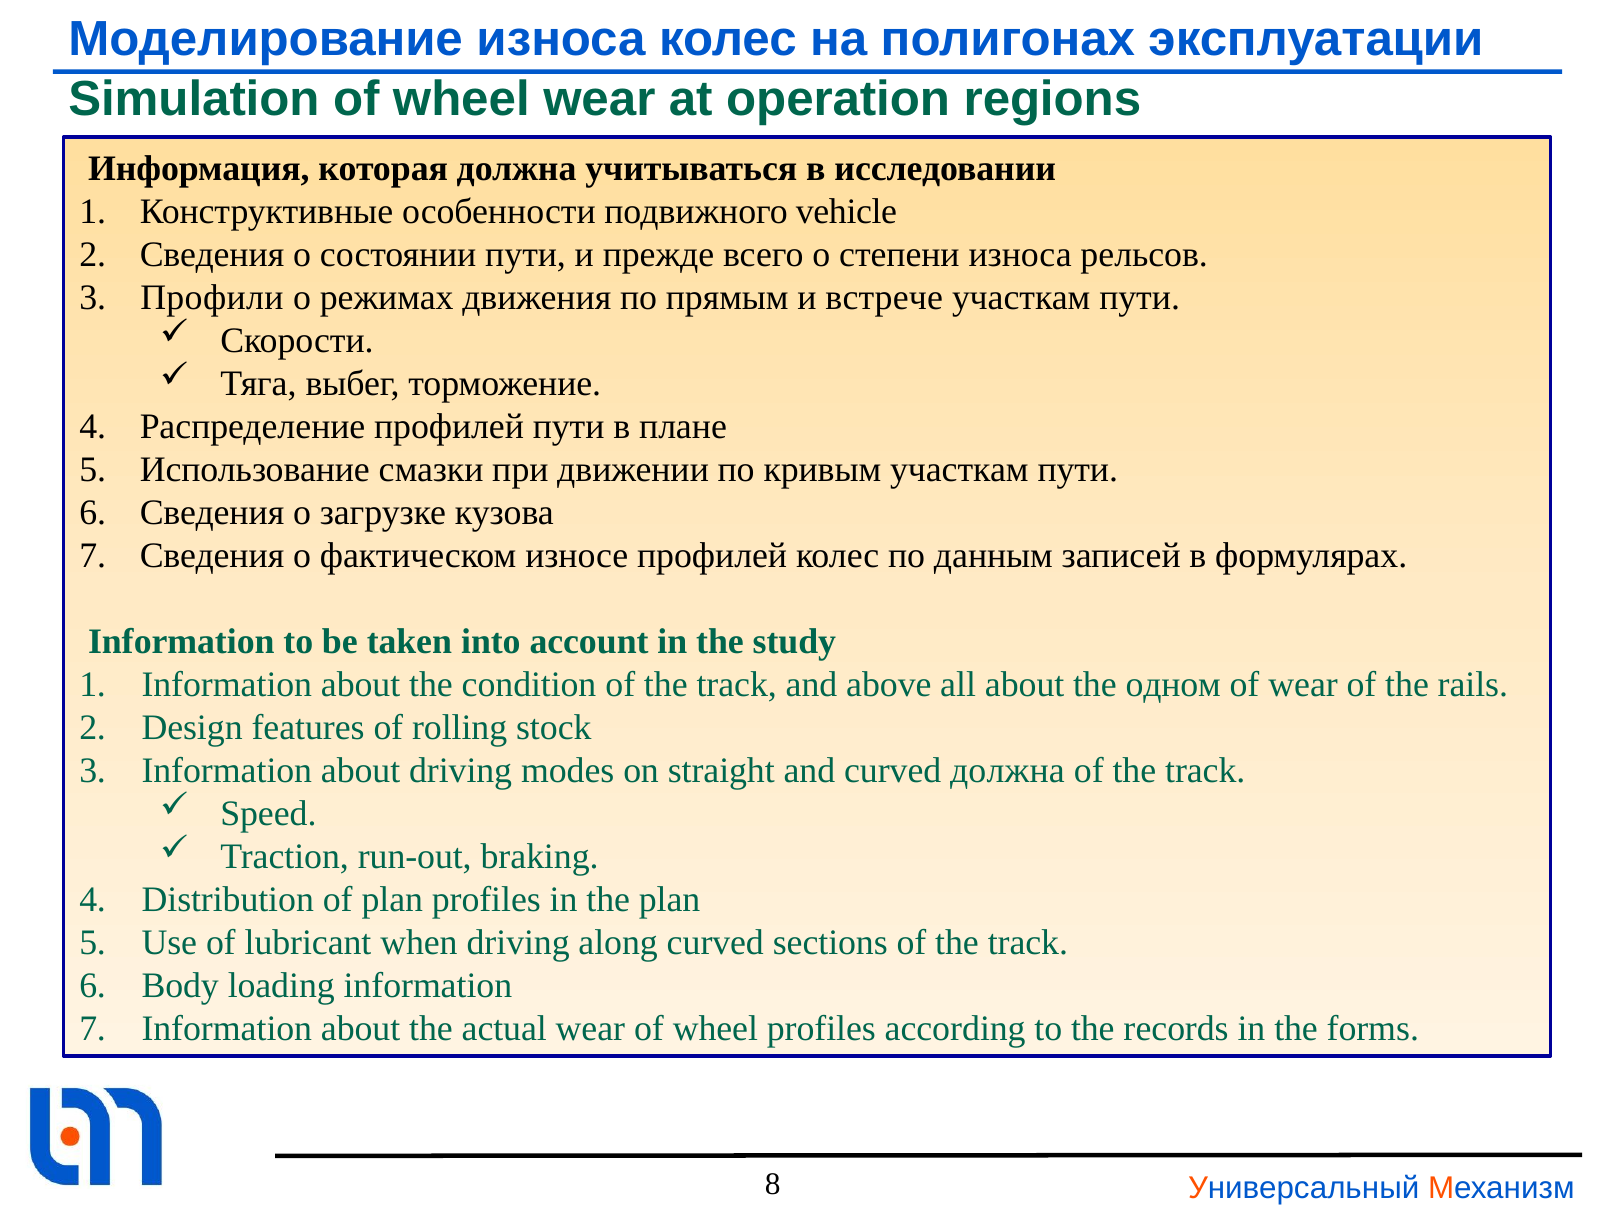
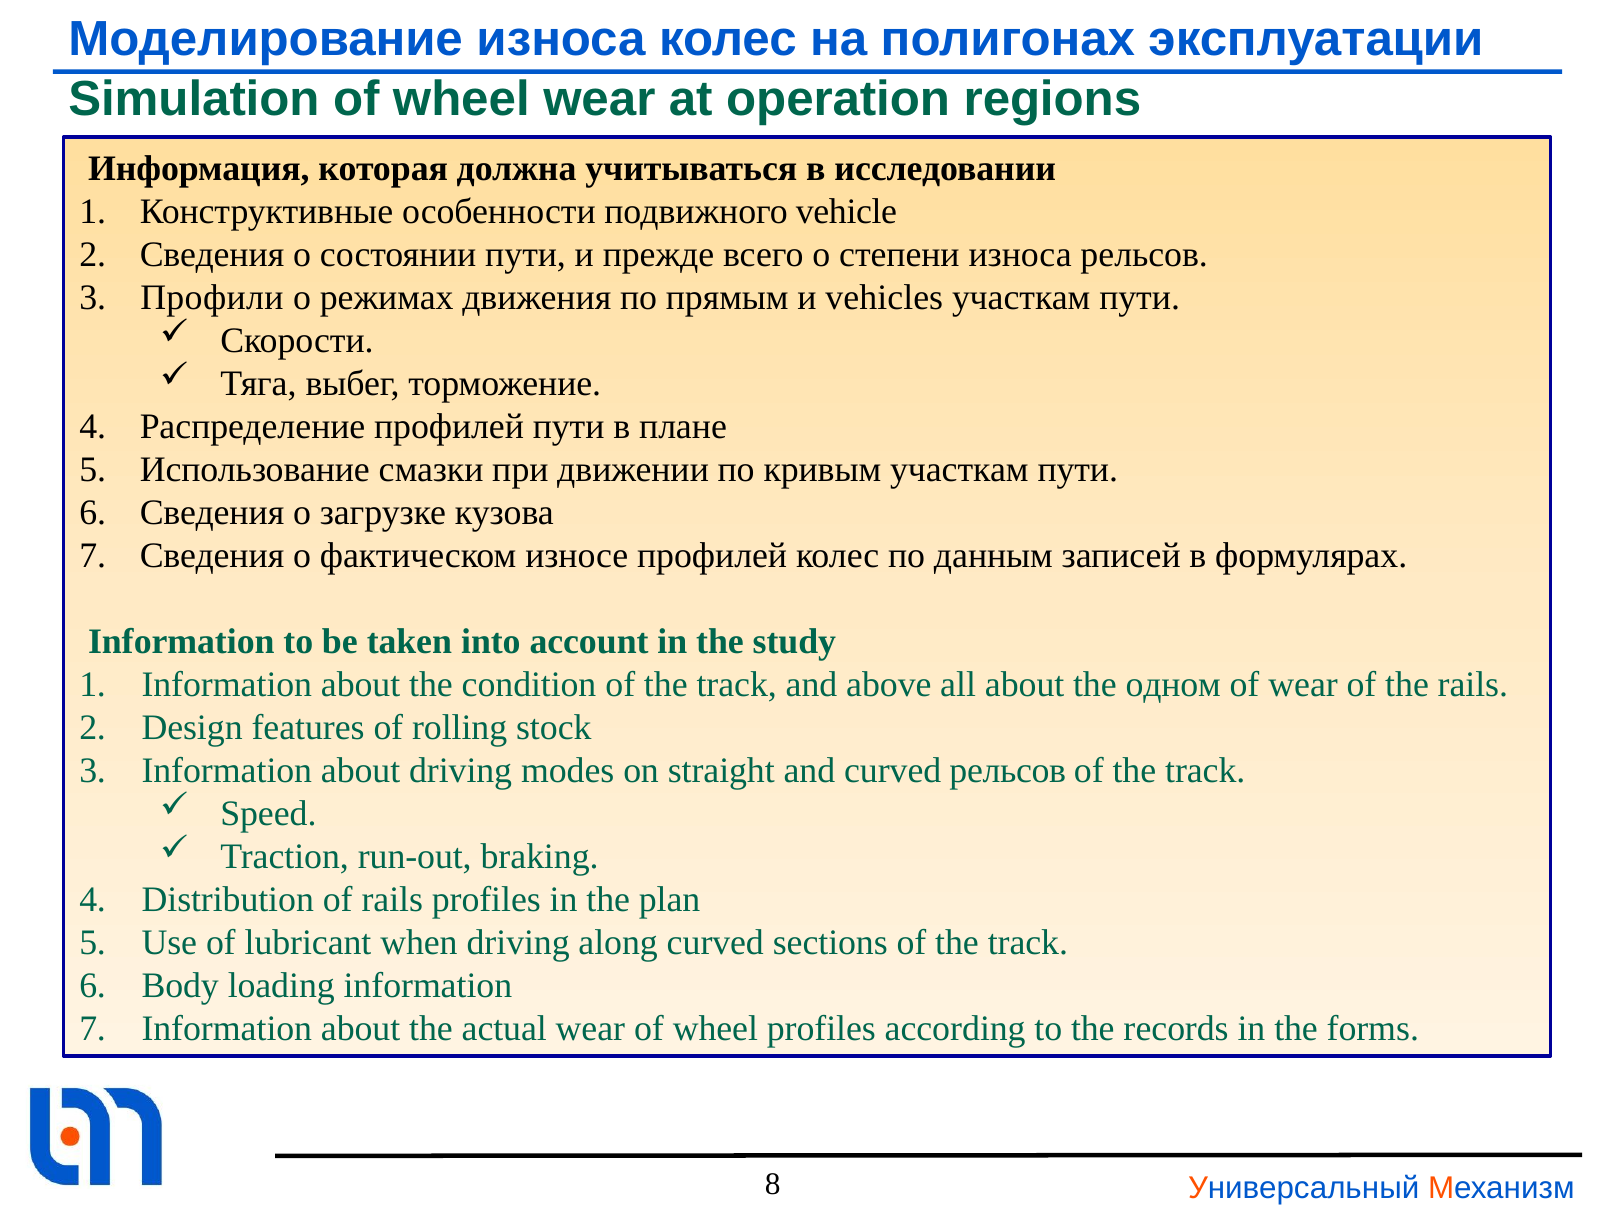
встрече: встрече -> vehicles (884, 298)
curved должна: должна -> рельсов (1008, 771)
of plan: plan -> rails (392, 900)
